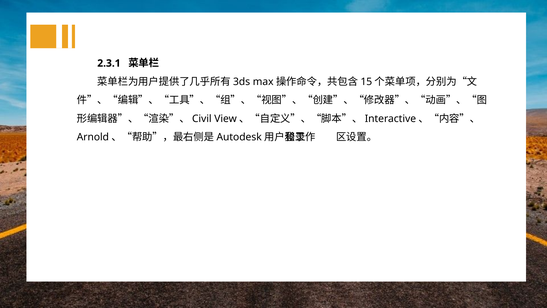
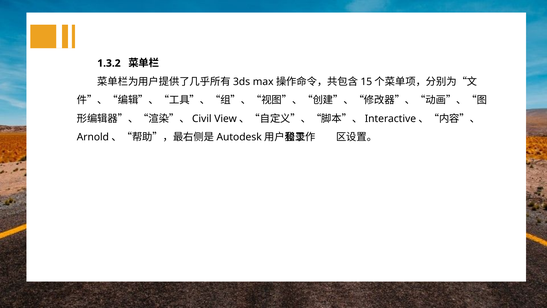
2.3.1: 2.3.1 -> 1.3.2 (109, 63)
